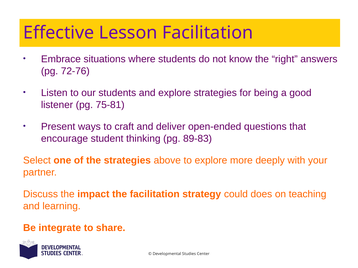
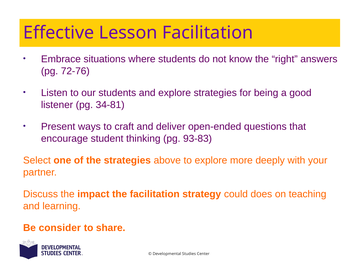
75-81: 75-81 -> 34-81 (110, 105)
89-83: 89-83 -> 93-83 (198, 139)
integrate: integrate -> consider (60, 228)
